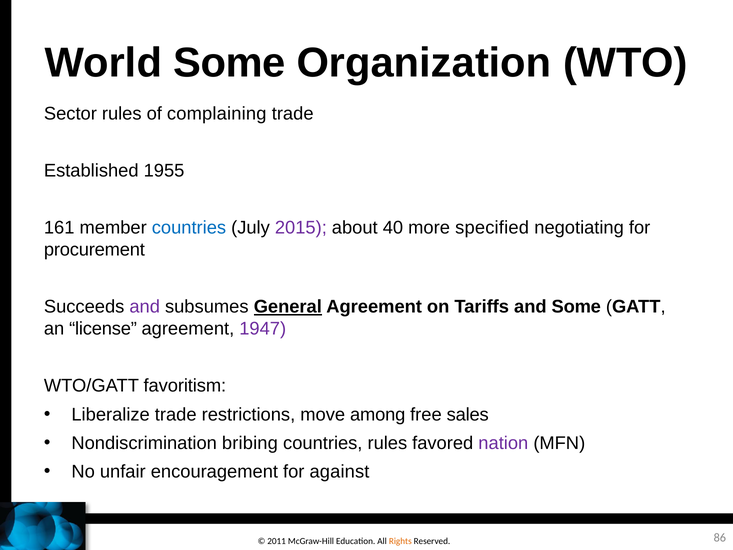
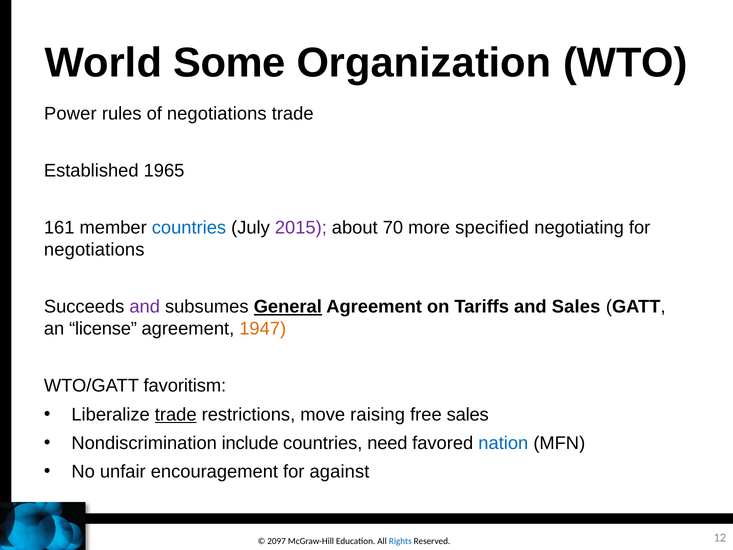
Sector: Sector -> Power (70, 114)
of complaining: complaining -> negotiations (217, 114)
1955: 1955 -> 1965 (164, 171)
40: 40 -> 70 (393, 228)
procurement: procurement -> negotiations (94, 250)
and Some: Some -> Sales (576, 307)
1947 colour: purple -> orange (263, 329)
trade underline: none -> present (176, 414)
among: among -> raising (378, 414)
bribing: bribing -> include (250, 443)
countries rules: rules -> need (387, 443)
nation colour: purple -> blue (503, 443)
2011: 2011 -> 2097 (277, 541)
Rights colour: orange -> blue (400, 541)
86: 86 -> 12 (720, 538)
